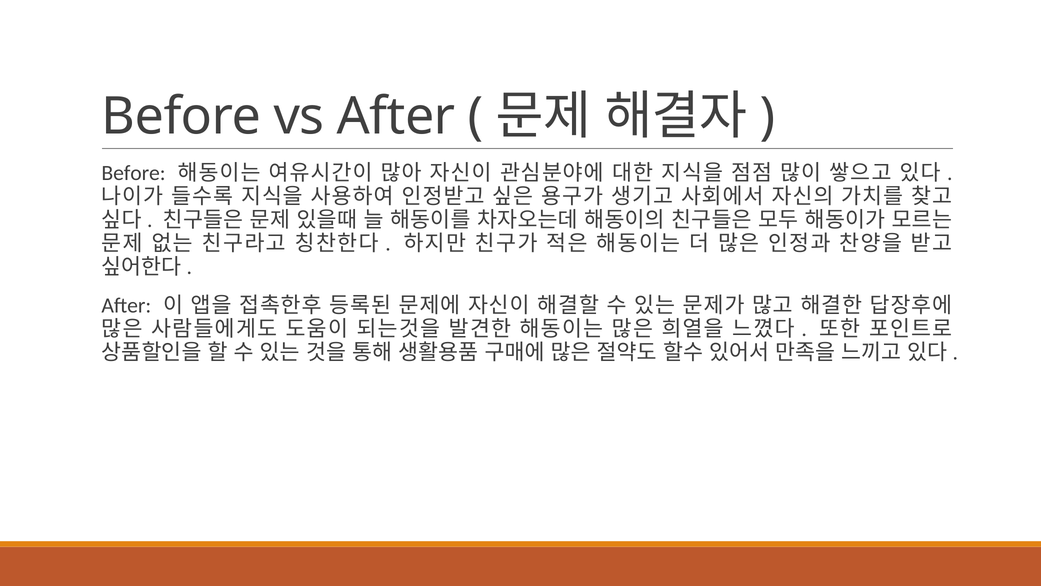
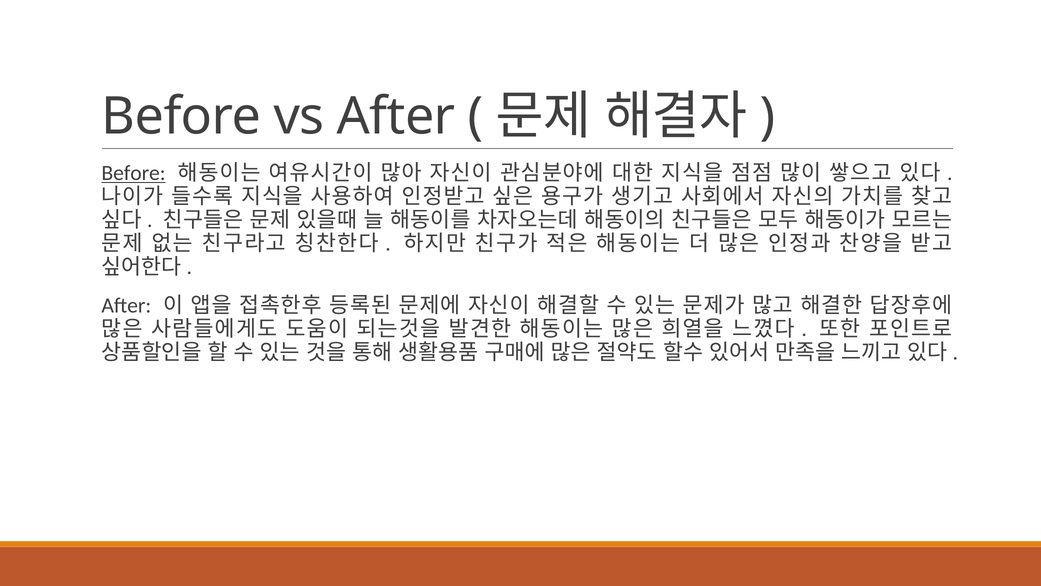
Before underline: none -> present (134, 173)
